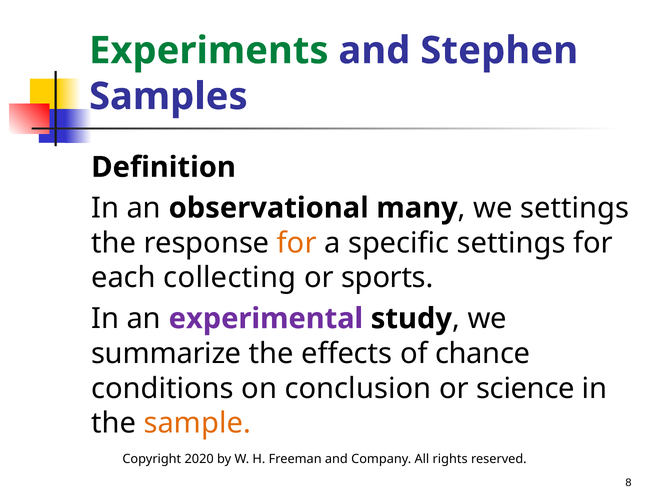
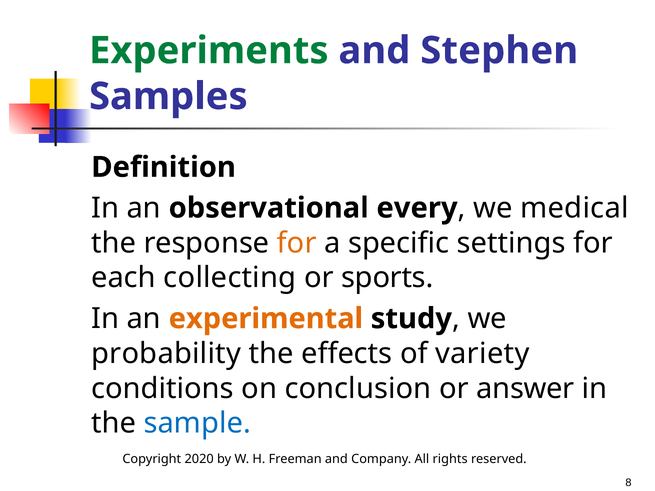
many: many -> every (417, 208)
we settings: settings -> medical (575, 208)
experimental colour: purple -> orange (266, 319)
summarize: summarize -> probability (166, 354)
chance: chance -> variety (482, 354)
science: science -> answer (525, 389)
sample colour: orange -> blue (197, 424)
